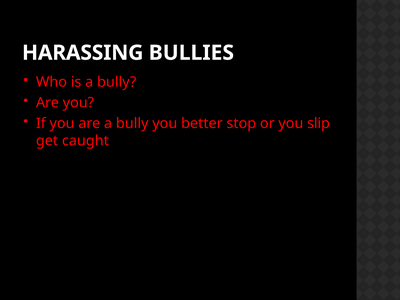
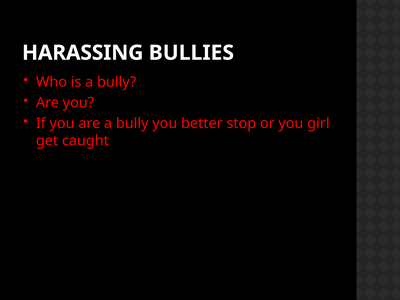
slip: slip -> girl (318, 123)
